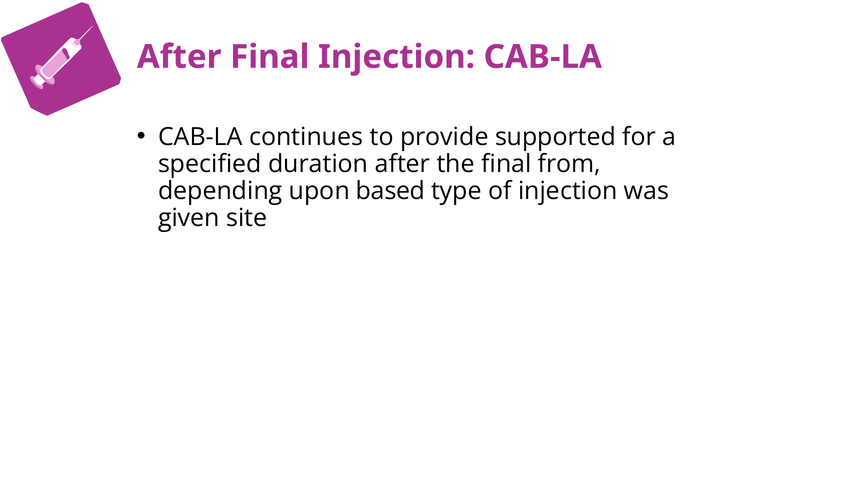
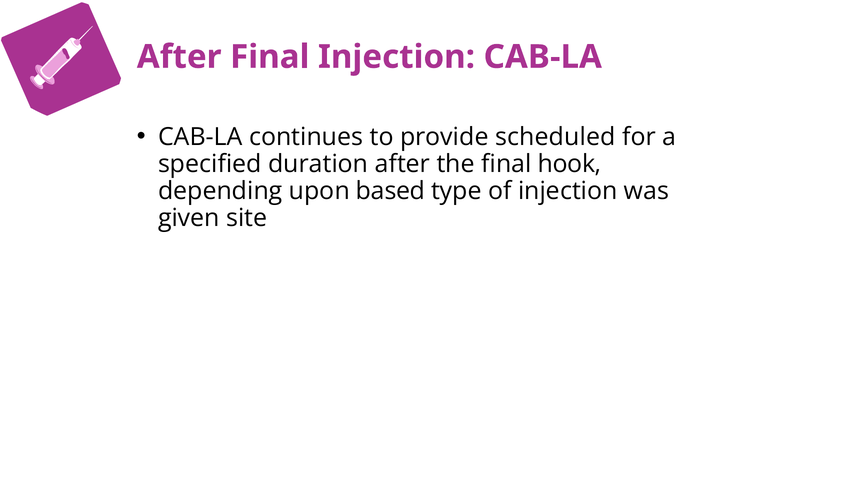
supported: supported -> scheduled (555, 137)
from: from -> hook (569, 164)
